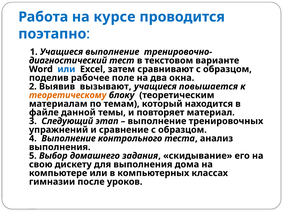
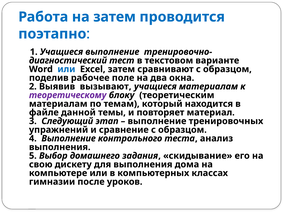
на курсе: курсе -> затем (115, 17)
учащиеся повышается: повышается -> материалам (208, 87)
теоретическому colour: orange -> purple (68, 95)
